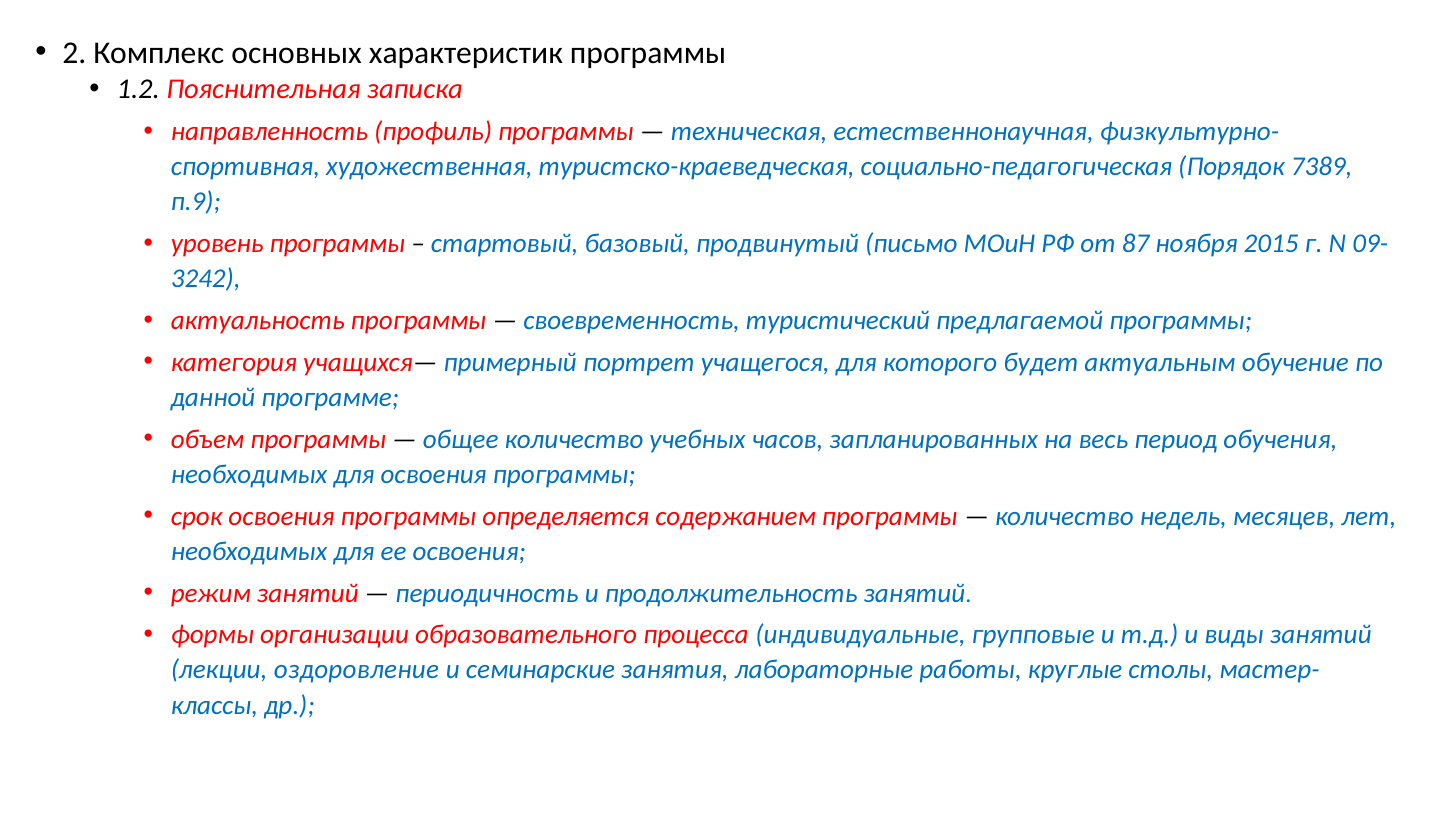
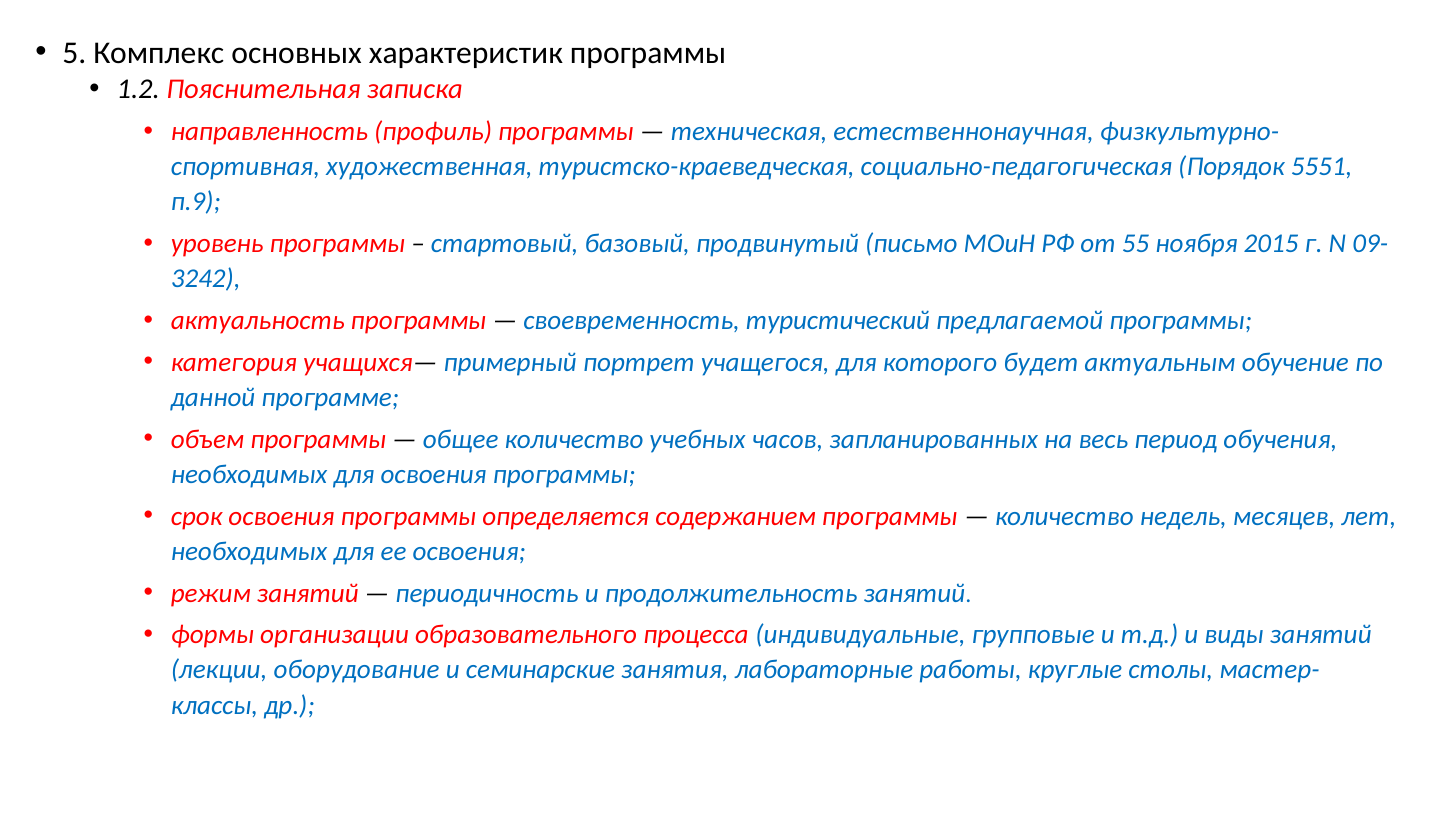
2: 2 -> 5 (74, 53)
7389: 7389 -> 5551 (1322, 167)
87: 87 -> 55 (1136, 244)
оздоровление: оздоровление -> оборудование (357, 670)
